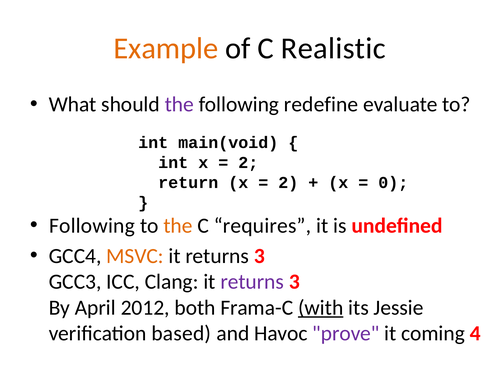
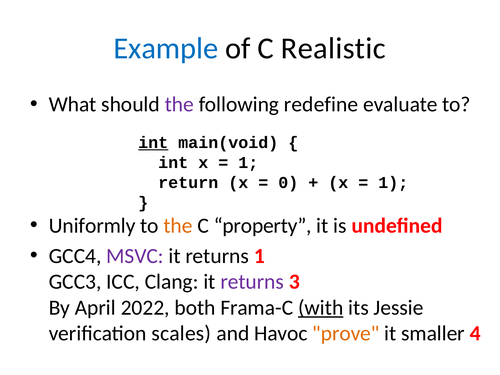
Example colour: orange -> blue (166, 48)
int underline: none -> present (153, 143)
2: 2 -> 1 (248, 163)
2: 2 -> 0 (288, 183)
0: 0 -> 1 (393, 183)
Following: Following -> Uniformly (92, 226)
requires: requires -> property (263, 226)
MSVC colour: orange -> purple (135, 256)
3: 3 -> 1 (259, 256)
2012: 2012 -> 2022 (145, 308)
based: based -> scales (181, 333)
prove colour: purple -> orange (346, 333)
coming: coming -> smaller (433, 333)
